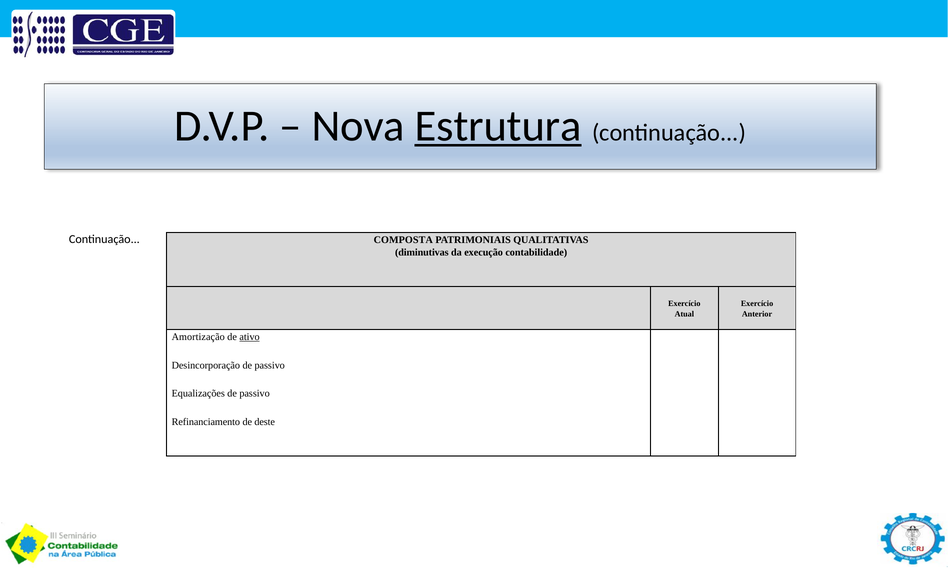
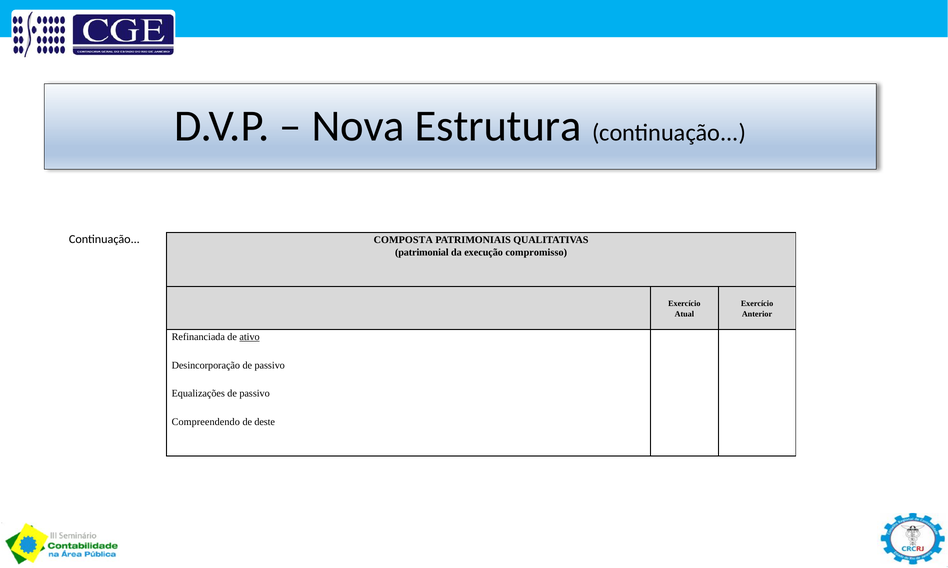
Estrutura underline: present -> none (498, 126)
diminutivas: diminutivas -> patrimonial (422, 253)
contabilidade: contabilidade -> compromisso (536, 253)
Amortização: Amortização -> Refinanciada (198, 337)
Refinanciamento: Refinanciamento -> Compreendendo (206, 422)
